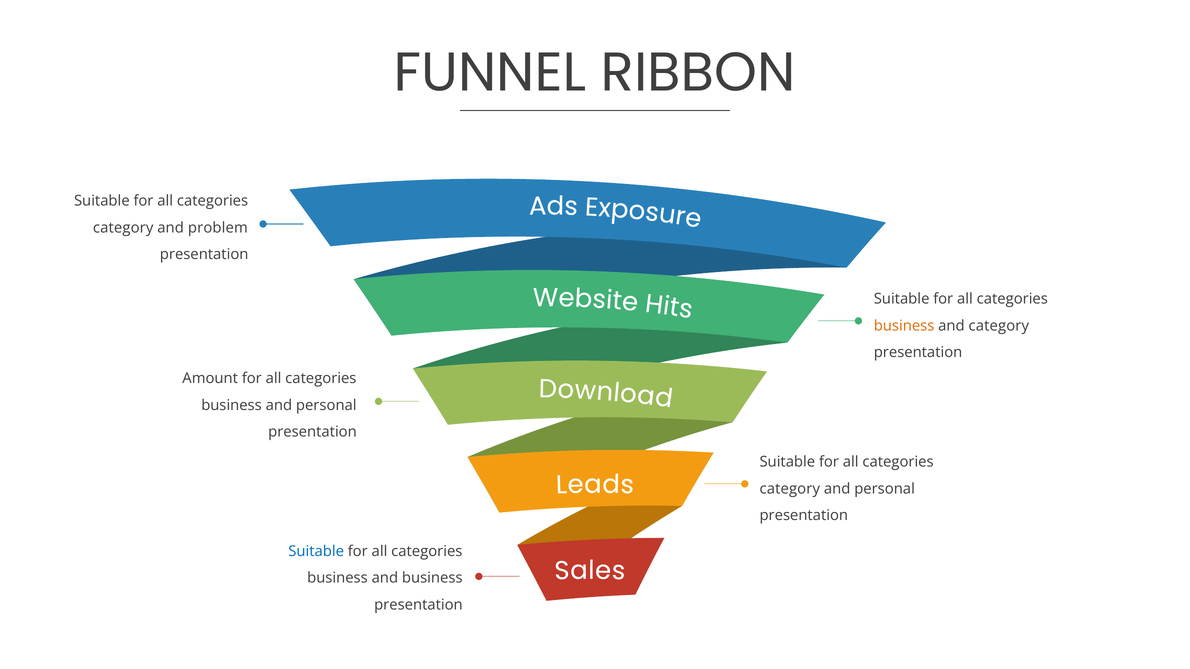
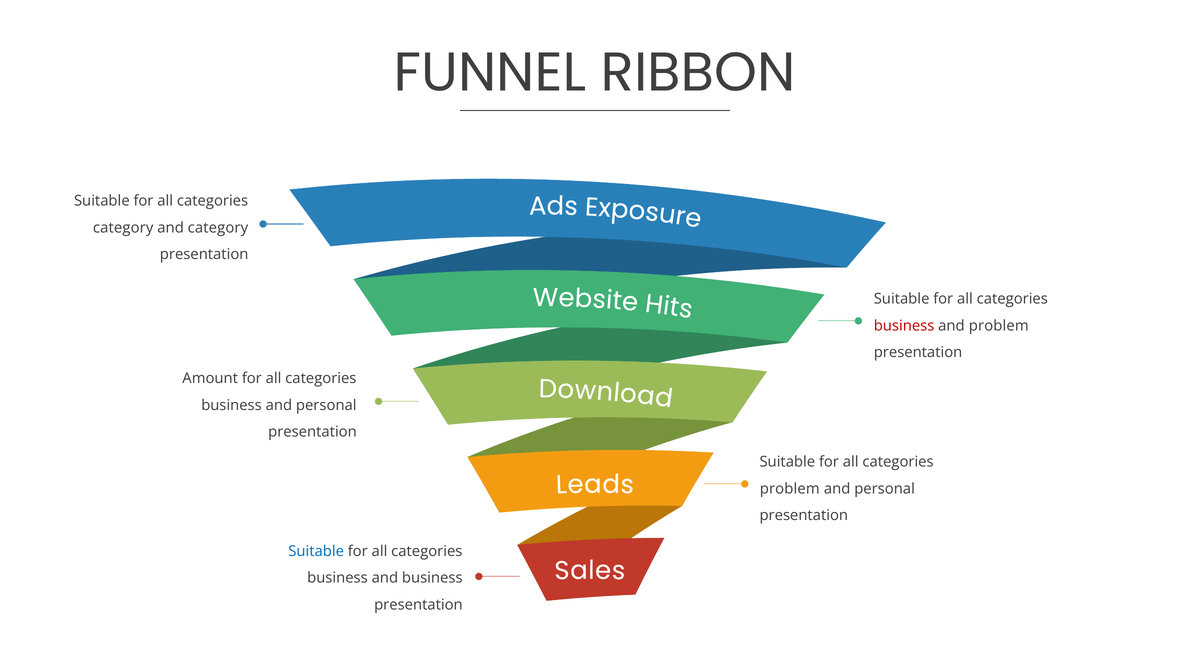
and problem: problem -> category (218, 228)
business colour: orange -> red (904, 326)
and category: category -> problem (999, 326)
category: category -> problem (790, 489)
